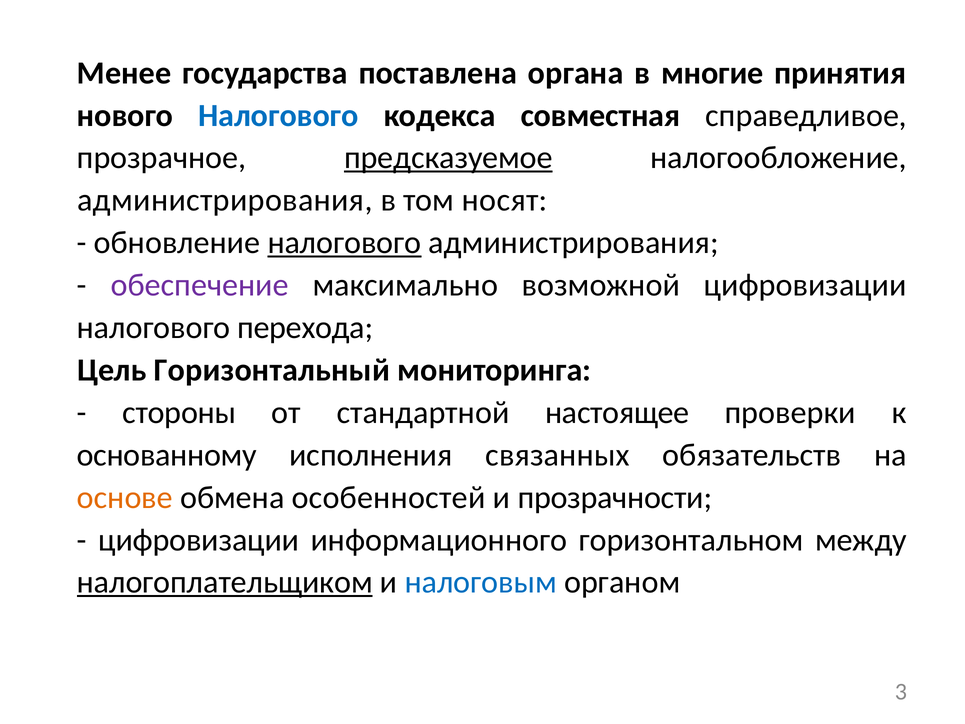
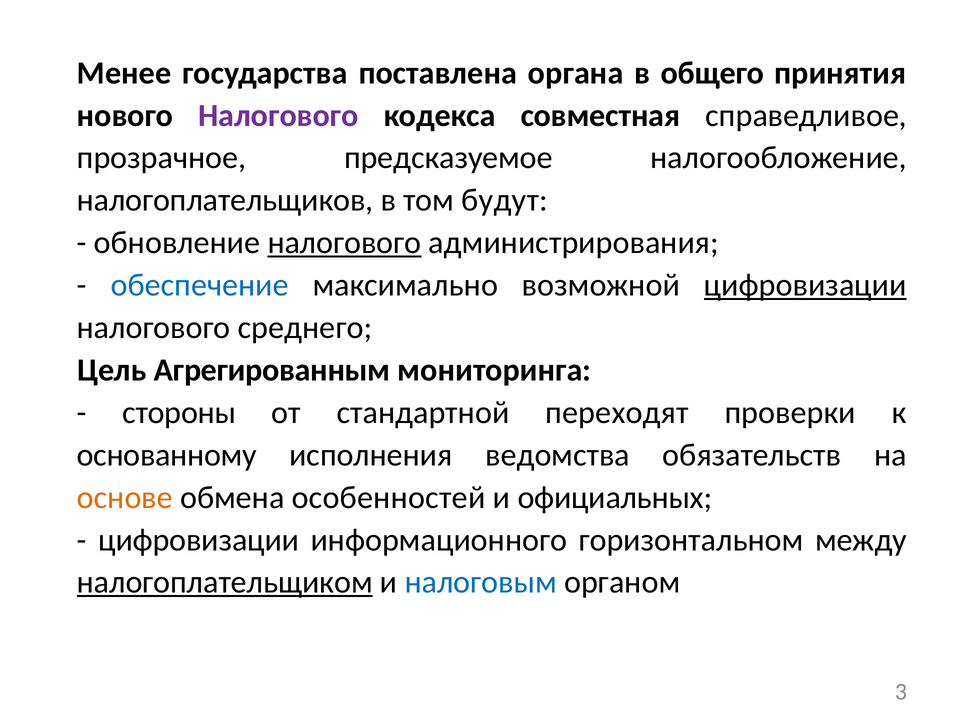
многие: многие -> общего (712, 73)
Налогового colour: blue -> purple (278, 115)
предсказуемое underline: present -> none (448, 158)
администрирования: администрирования -> налогоплательщиков (225, 200)
носят: носят -> будут (505, 200)
обеспечение colour: purple -> blue (200, 285)
цифровизации underline: none -> present (805, 285)
перехода: перехода -> среднего (305, 328)
Горизонтальный: Горизонтальный -> Агрегированным (272, 370)
настоящее: настоящее -> переходят (617, 412)
связанных: связанных -> ведомства (558, 455)
прозрачности: прозрачности -> официальных (615, 497)
